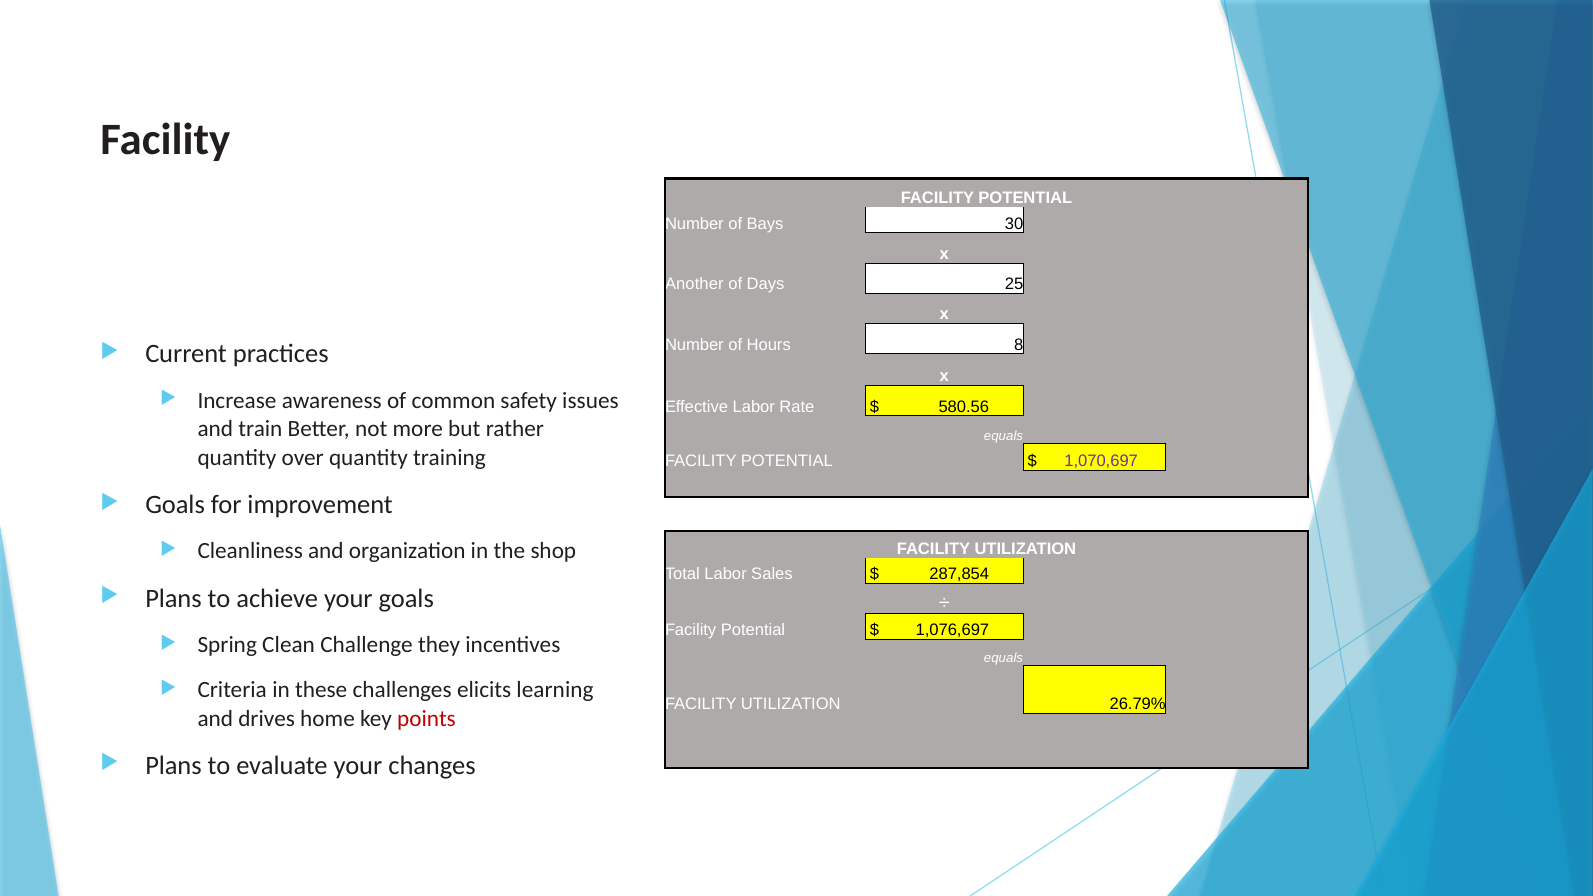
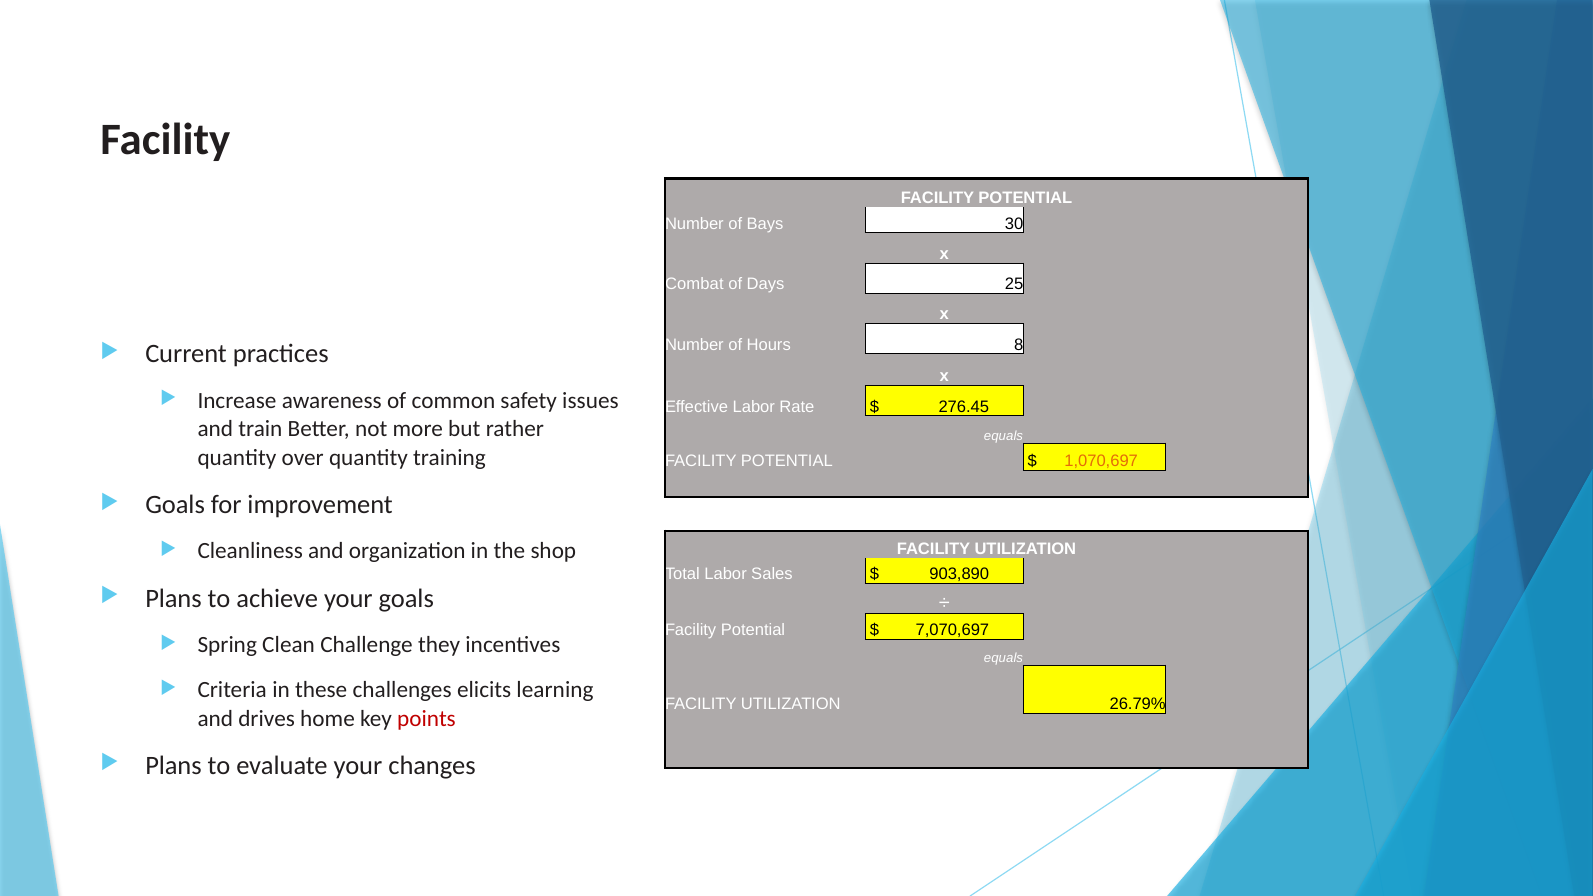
Another: Another -> Combat (694, 284)
580.56: 580.56 -> 276.45 (964, 407)
1,070,697 colour: purple -> orange (1101, 461)
287,854: 287,854 -> 903,890 (959, 574)
1,076,697: 1,076,697 -> 7,070,697 (952, 630)
